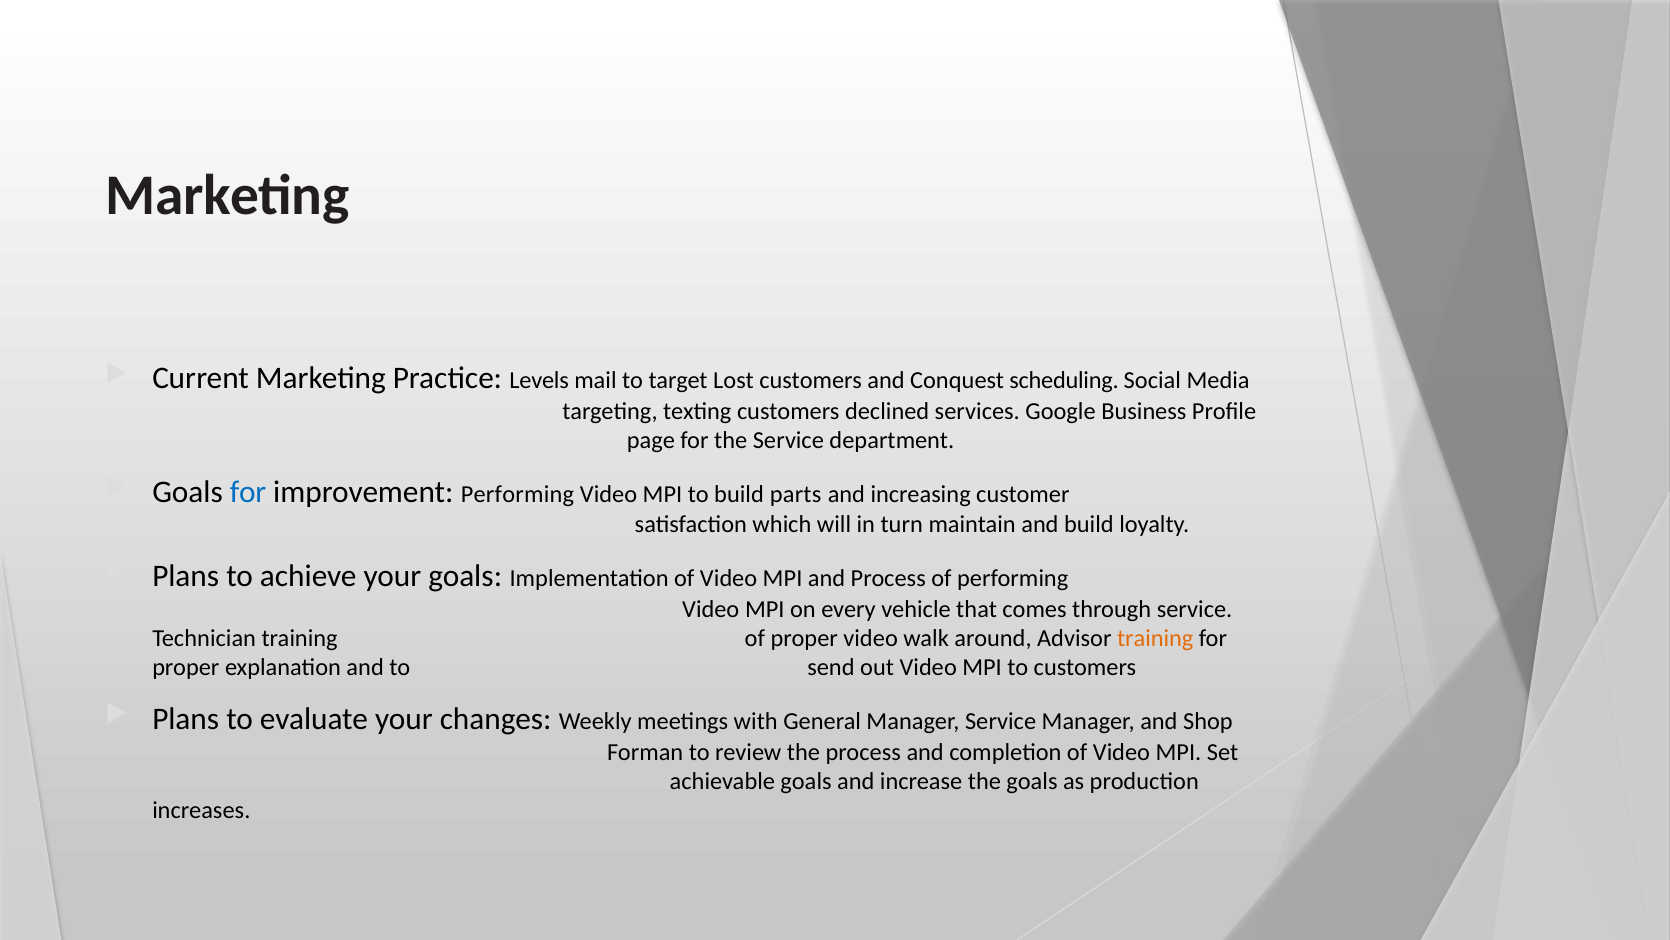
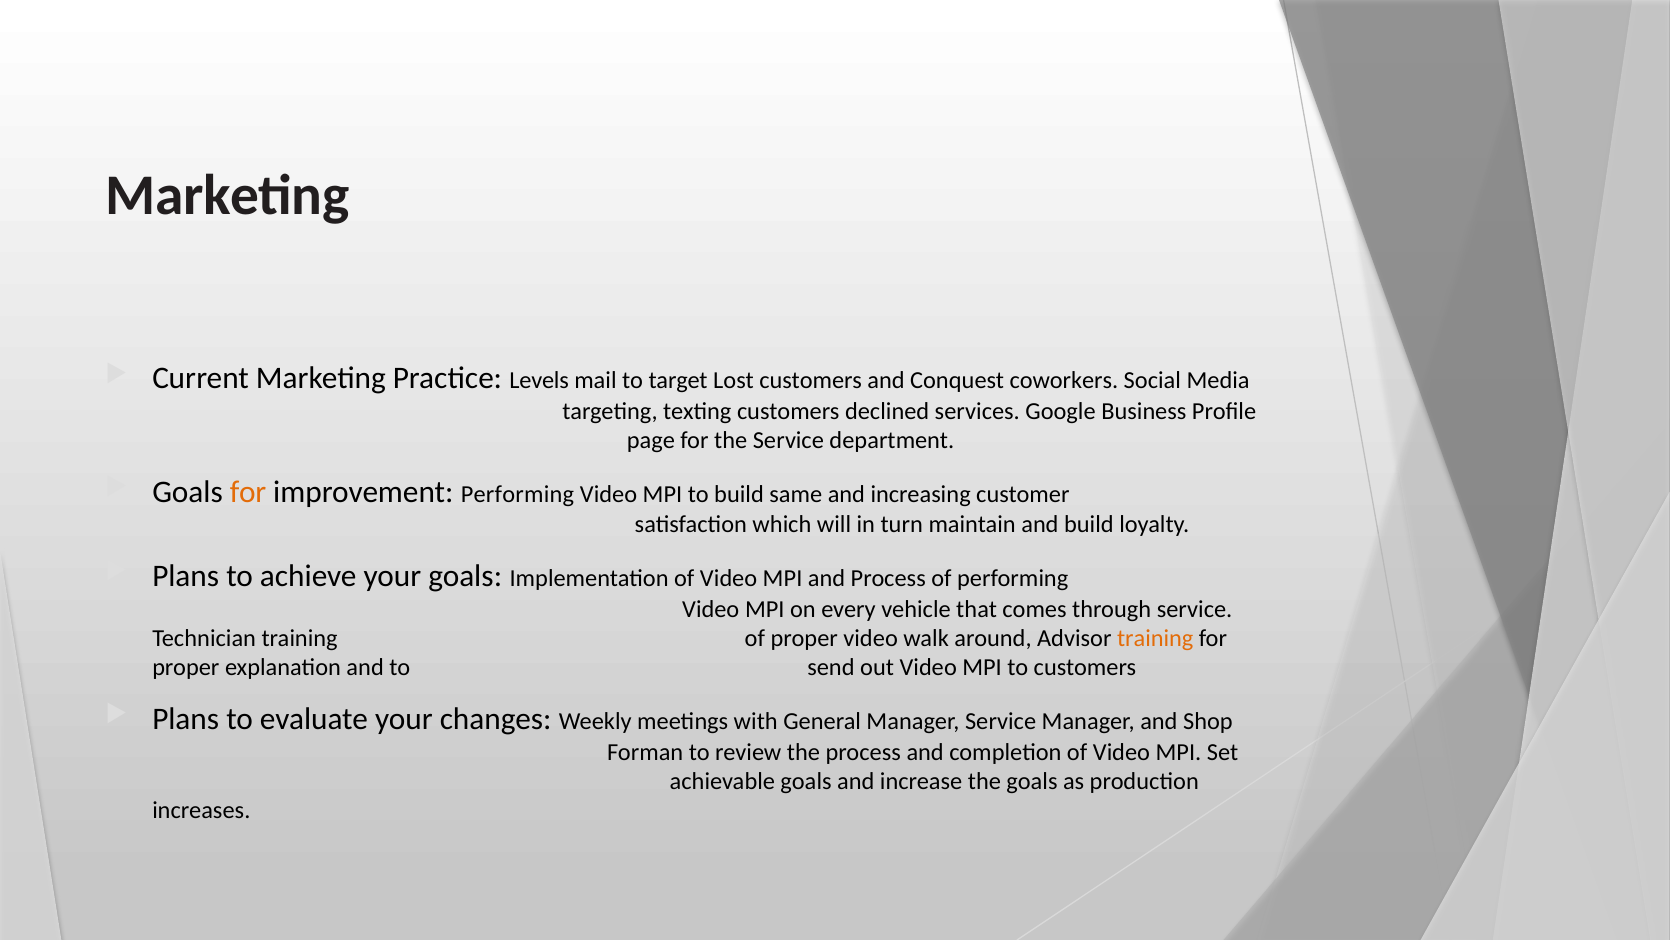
scheduling: scheduling -> coworkers (1064, 380)
for colour: blue -> orange (248, 492)
parts: parts -> same (796, 494)
